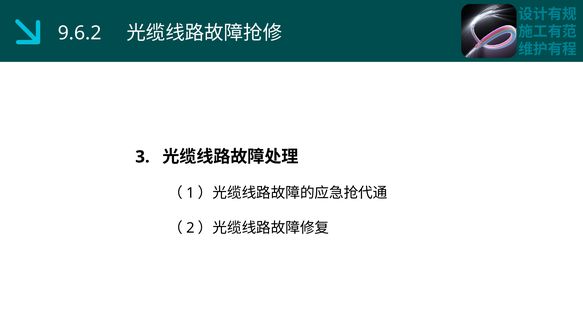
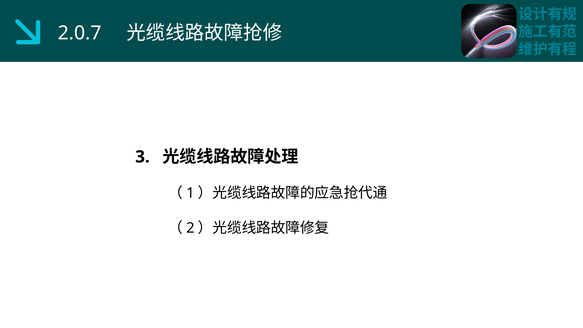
9.6.2: 9.6.2 -> 2.0.7 (80, 33)
